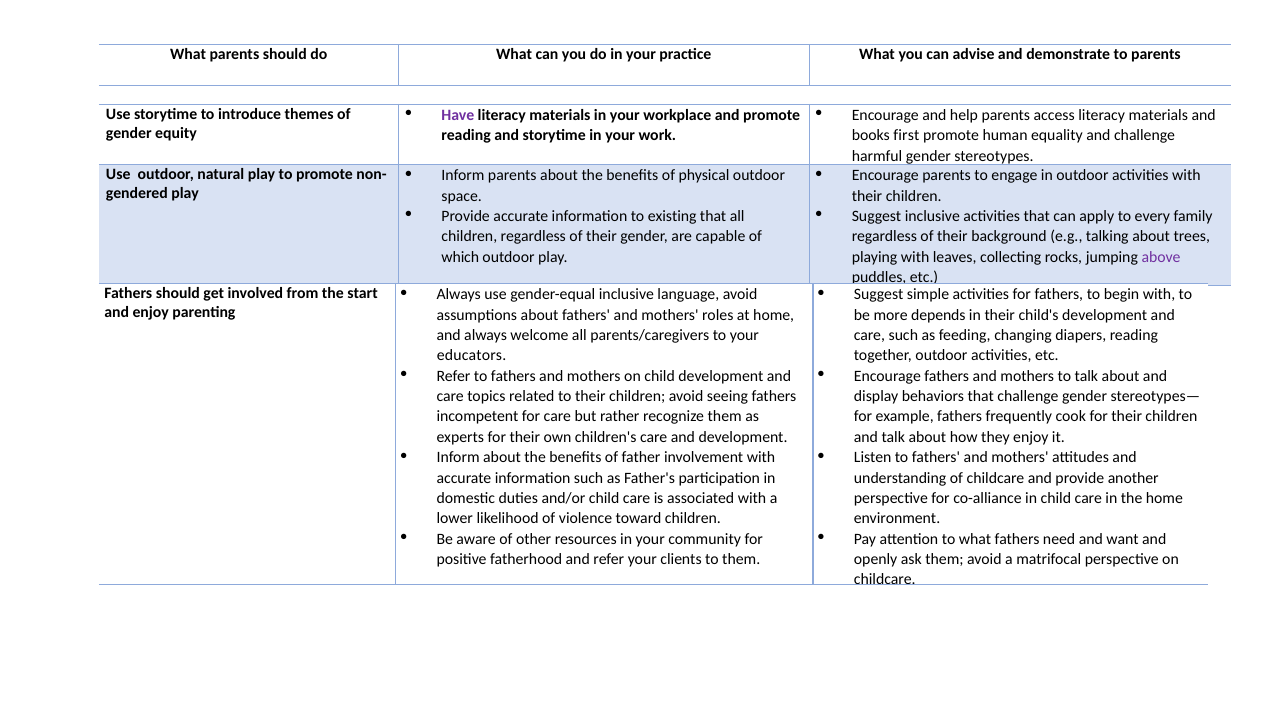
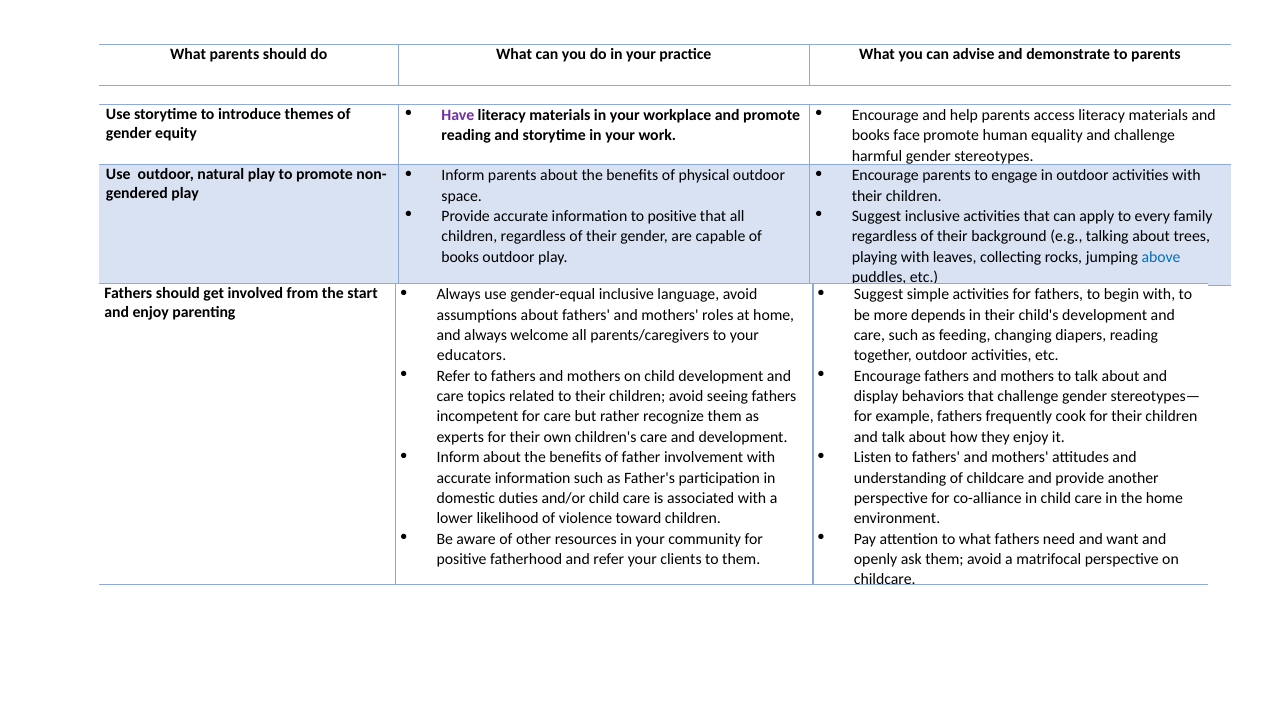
first: first -> face (907, 136)
to existing: existing -> positive (672, 216)
which: which -> books (460, 257)
above colour: purple -> blue (1161, 257)
